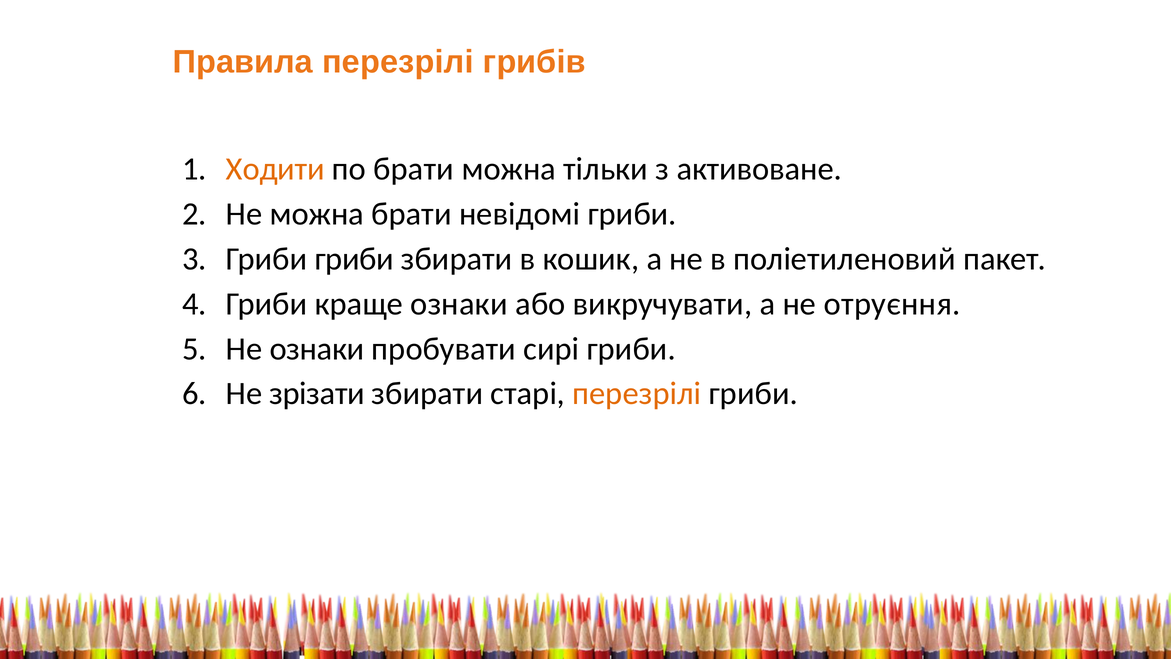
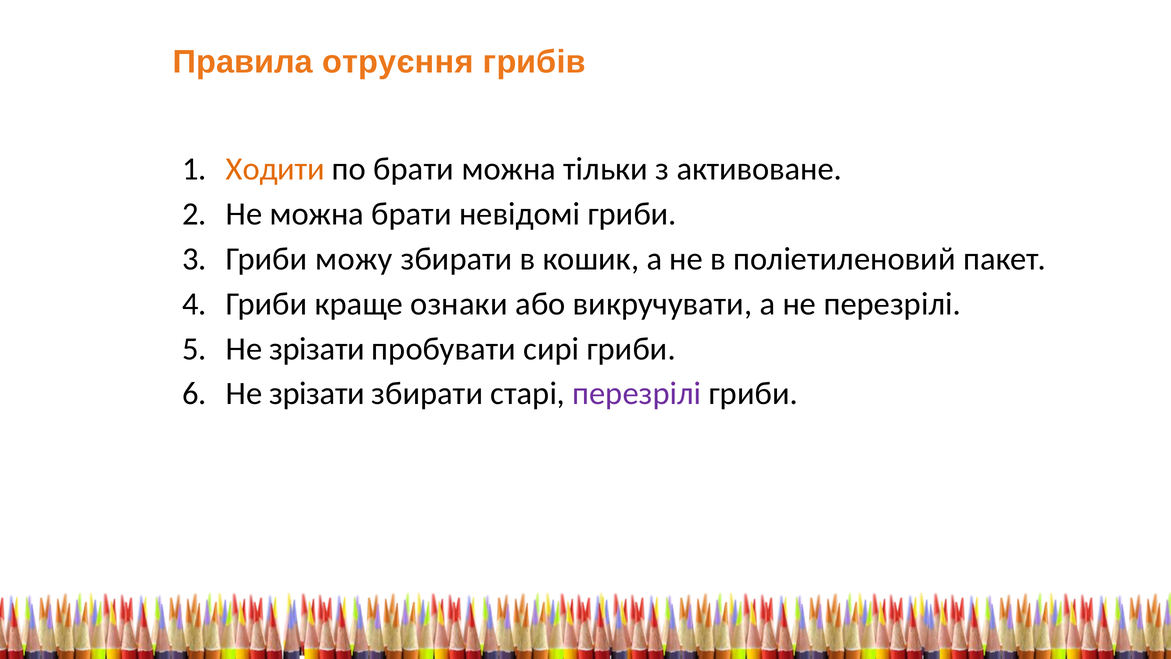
Правила перезрілі: перезрілі -> отруєння (398, 62)
Гриби гриби: гриби -> можу (354, 259)
не отруєння: отруєння -> перезрілі (892, 304)
ознаки: ознаки -> зрізати (317, 349)
перезрілі colour: orange -> purple (637, 394)
